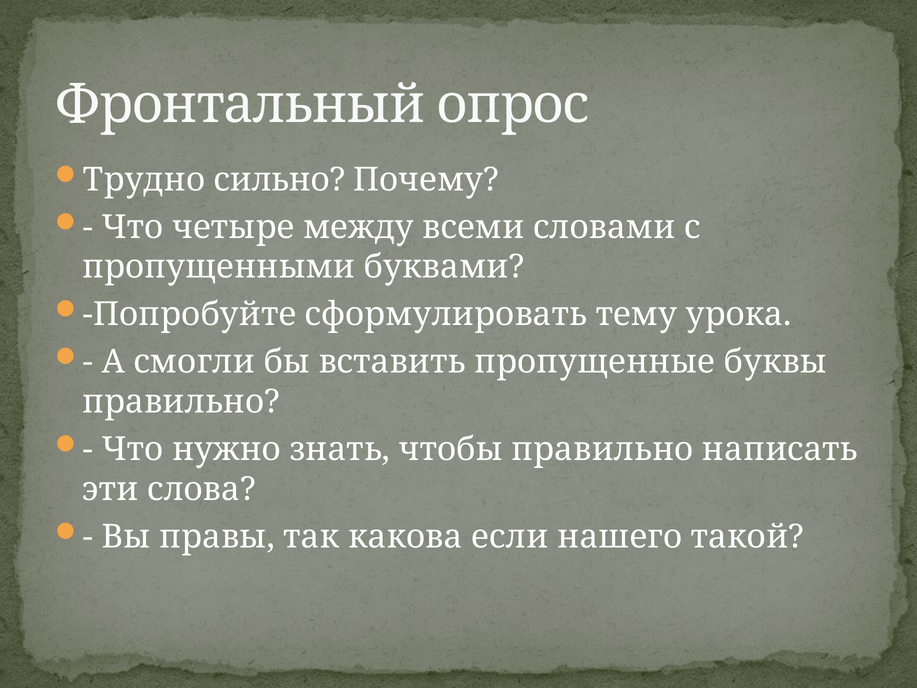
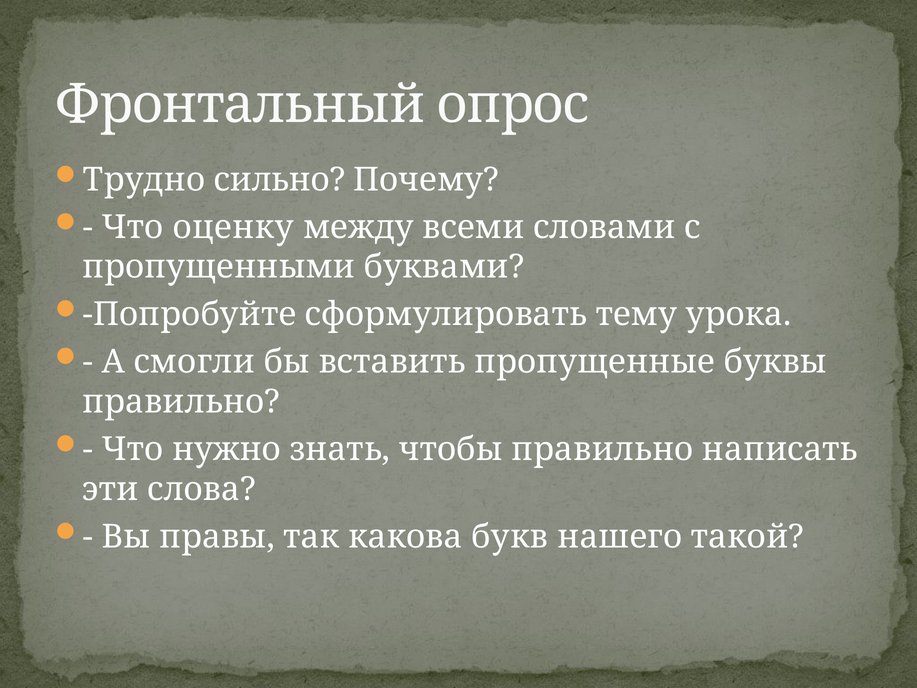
четыре: четыре -> оценку (233, 227)
если: если -> букв (510, 536)
